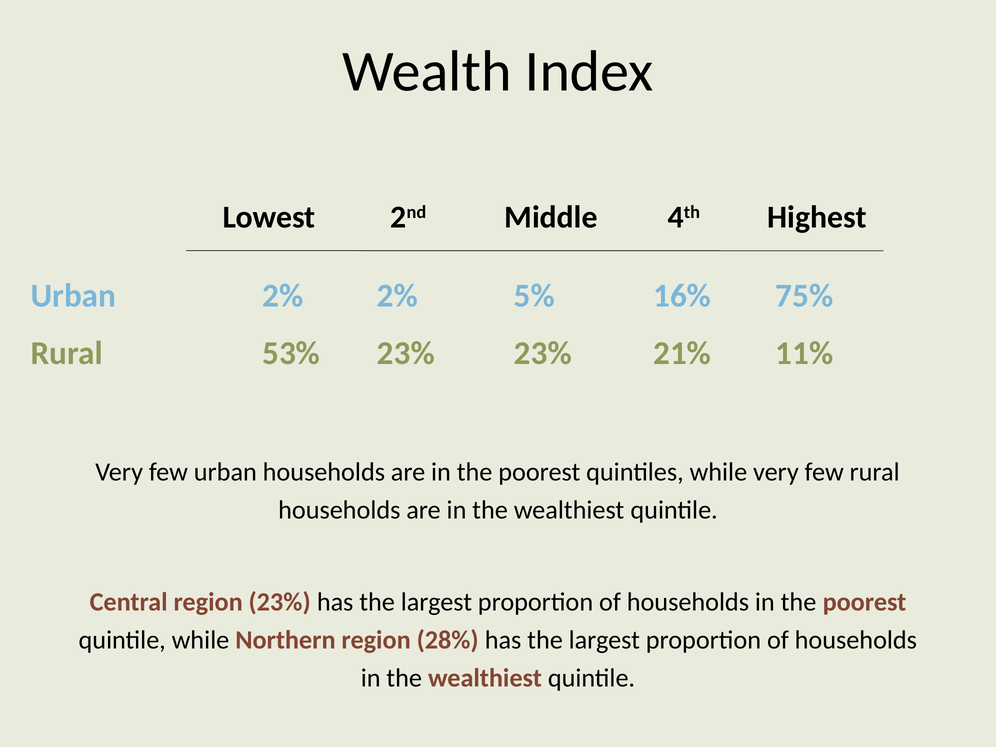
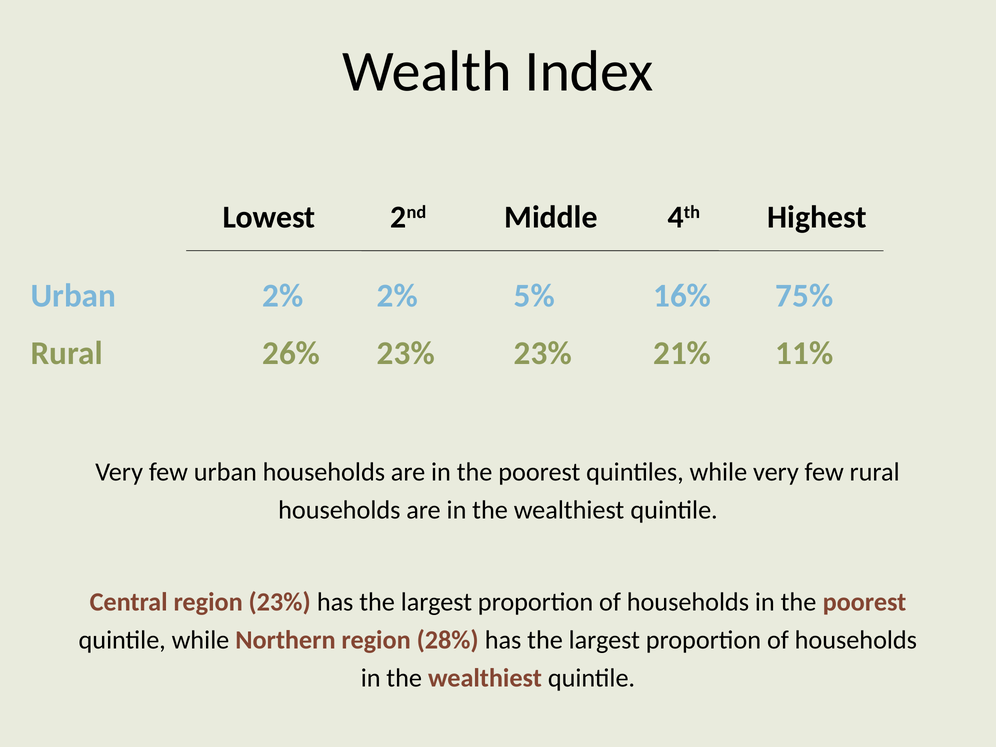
53%: 53% -> 26% (291, 353)
